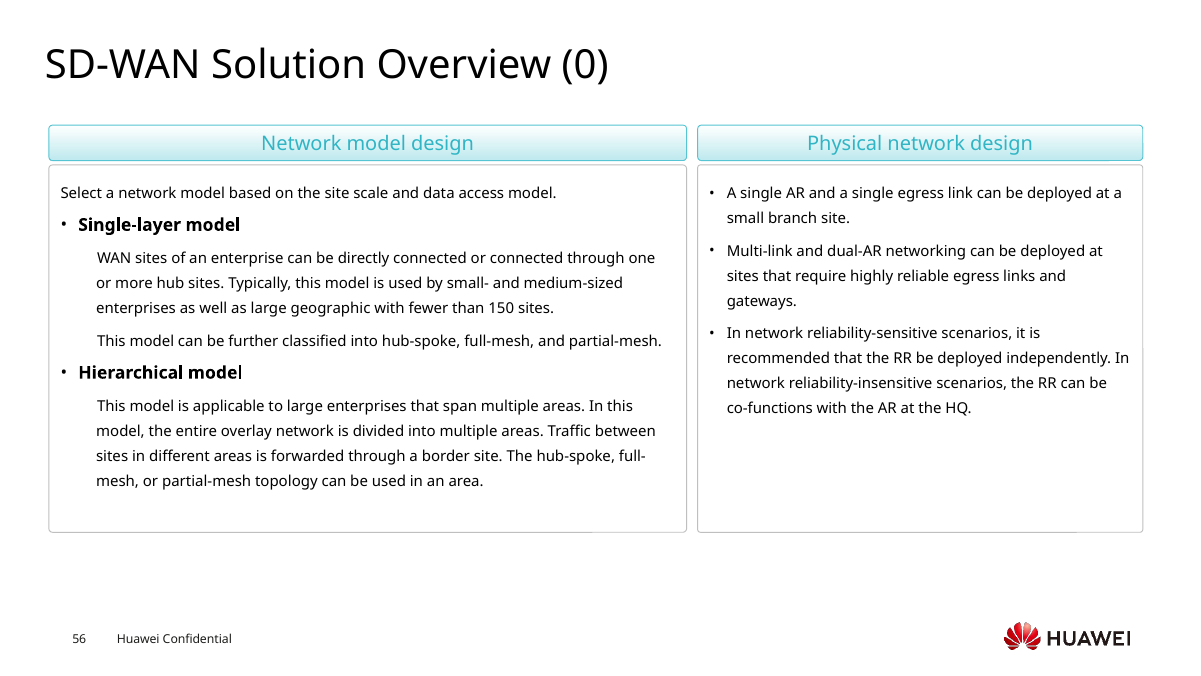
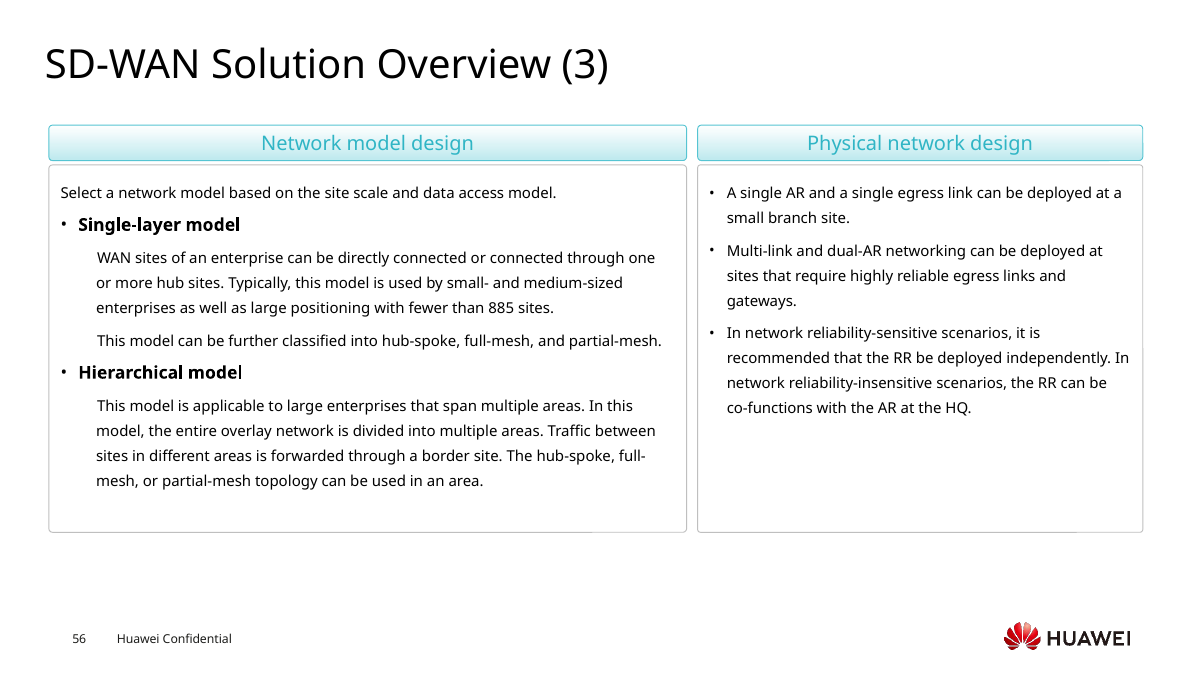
0: 0 -> 3 (585, 65)
geographic: geographic -> positioning (330, 309)
150: 150 -> 885 (501, 309)
